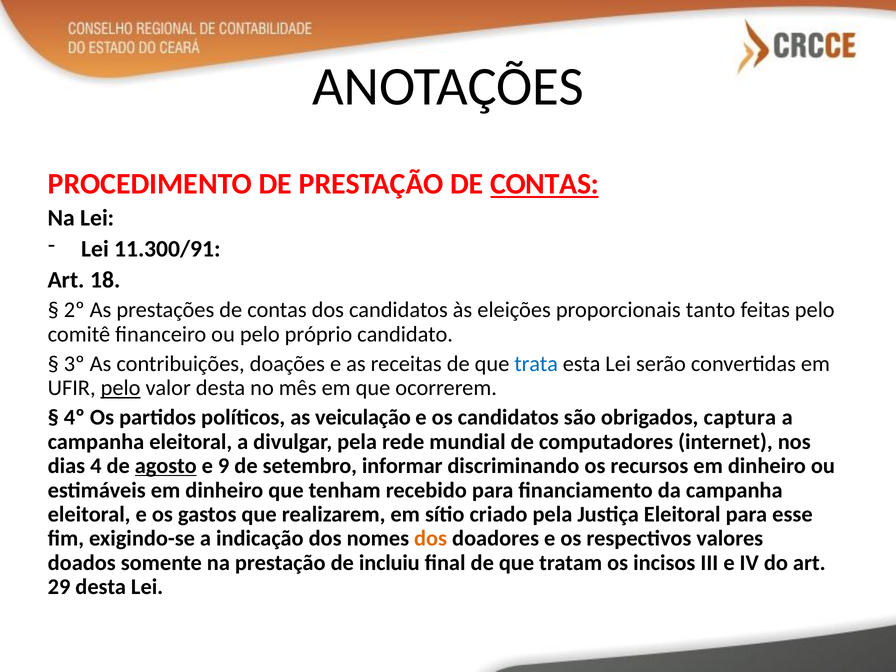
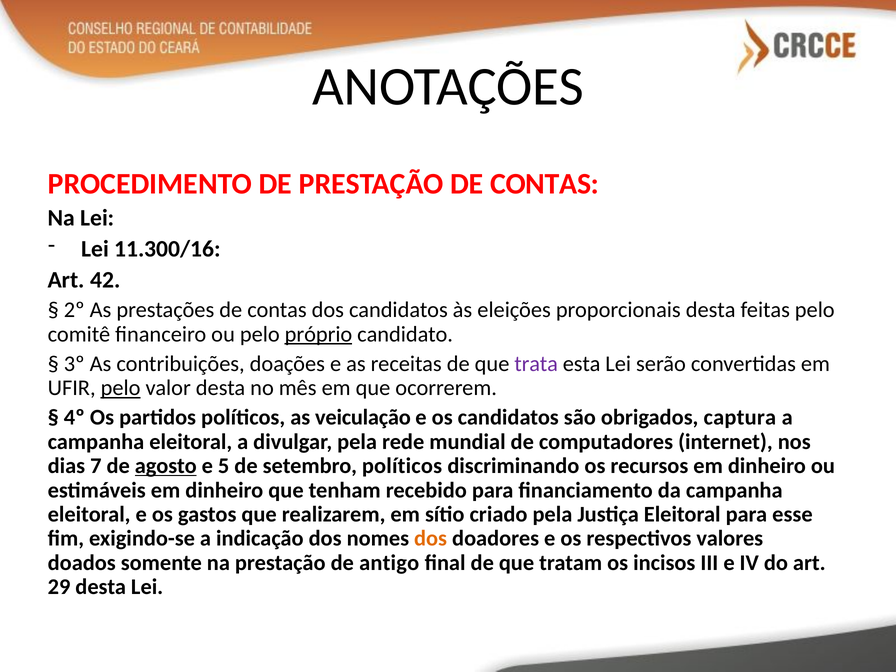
CONTAS underline: present -> none (545, 184)
11.300/91: 11.300/91 -> 11.300/16 (167, 249)
18: 18 -> 42 (105, 280)
proporcionais tanto: tanto -> desta (711, 310)
próprio underline: none -> present (319, 334)
trata colour: blue -> purple (536, 364)
4: 4 -> 7 (96, 466)
9: 9 -> 5 (224, 466)
setembro informar: informar -> políticos (402, 466)
incluiu: incluiu -> antigo (389, 563)
